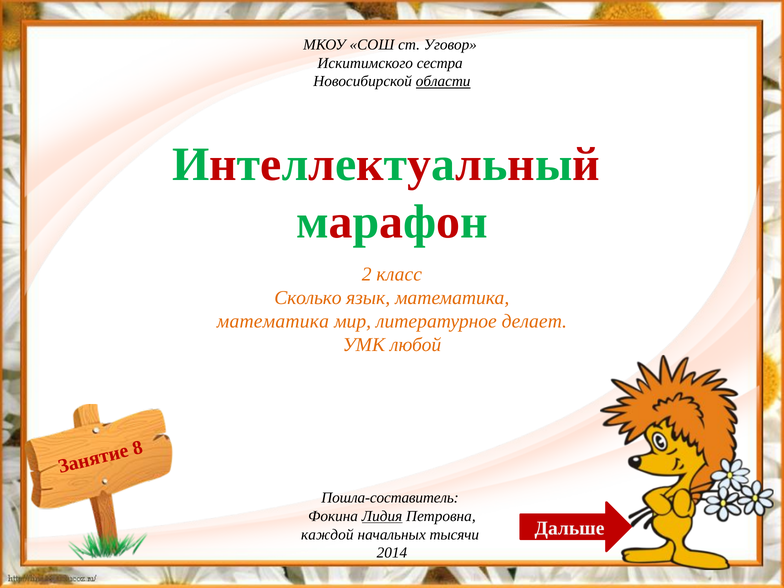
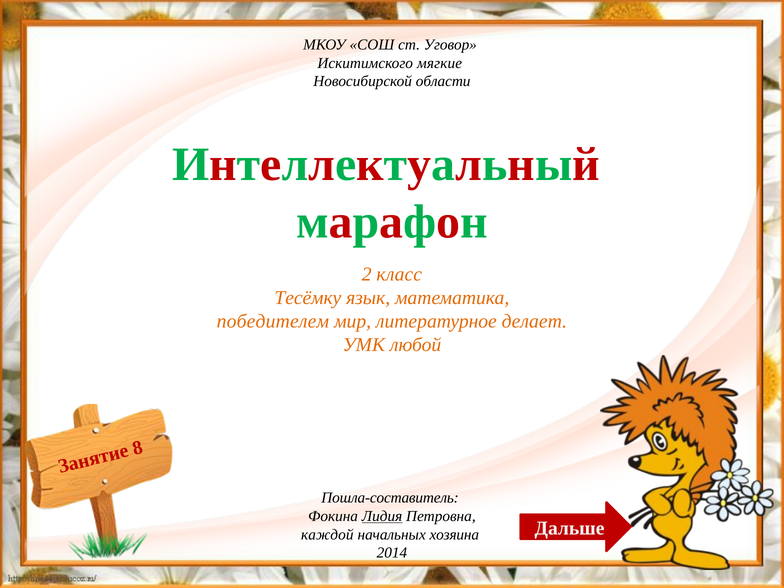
сестра: сестра -> мягкие (440, 63)
области underline: present -> none (443, 81)
Сколько: Сколько -> Тесёмку (308, 298)
математика: математика -> победителем (273, 321)
тысячи: тысячи -> хозяина (454, 535)
